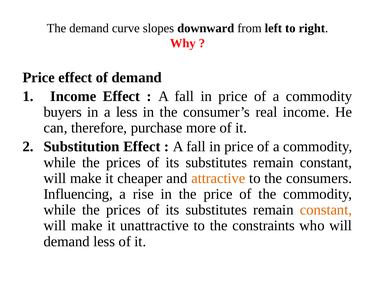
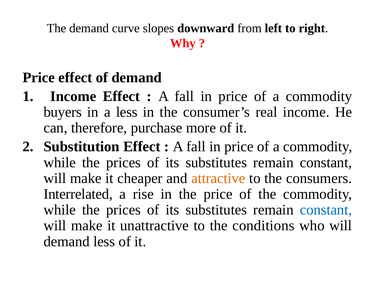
Influencing: Influencing -> Interrelated (78, 194)
constant colour: orange -> blue (326, 209)
constraints: constraints -> conditions (263, 225)
